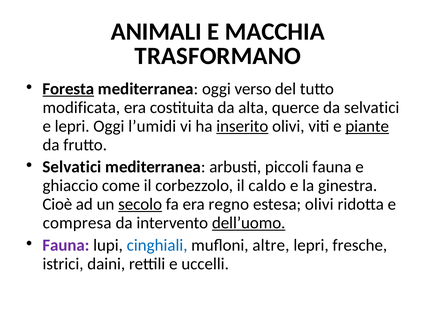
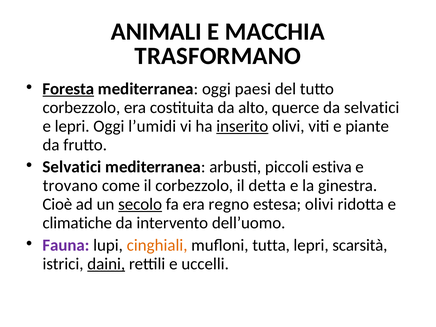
verso: verso -> paesi (253, 89)
modificata: modificata -> corbezzolo (81, 108)
alta: alta -> alto (253, 108)
piante underline: present -> none (367, 126)
piccoli fauna: fauna -> estiva (332, 167)
ghiaccio: ghiaccio -> trovano (70, 186)
caldo: caldo -> detta (267, 186)
compresa: compresa -> climatiche (77, 223)
dell’uomo underline: present -> none (249, 223)
cinghiali colour: blue -> orange (157, 245)
altre: altre -> tutta (271, 245)
fresche: fresche -> scarsità (360, 245)
daini underline: none -> present (106, 264)
